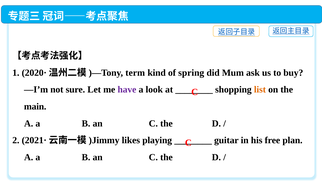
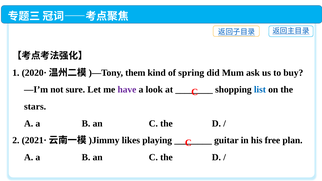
term: term -> them (135, 73)
list colour: orange -> blue (260, 90)
main: main -> stars (35, 107)
